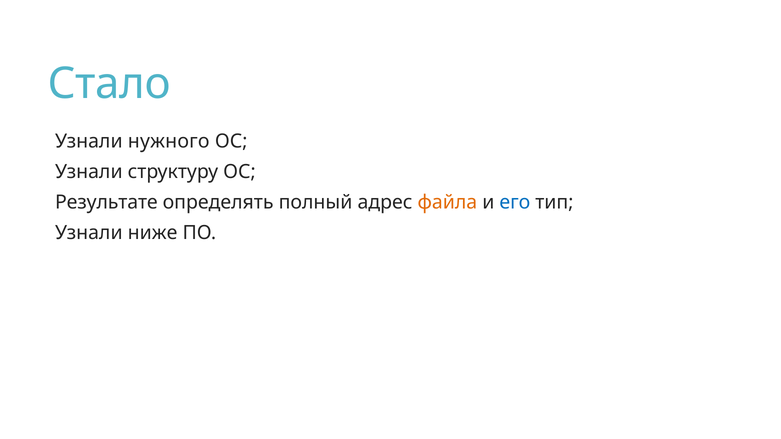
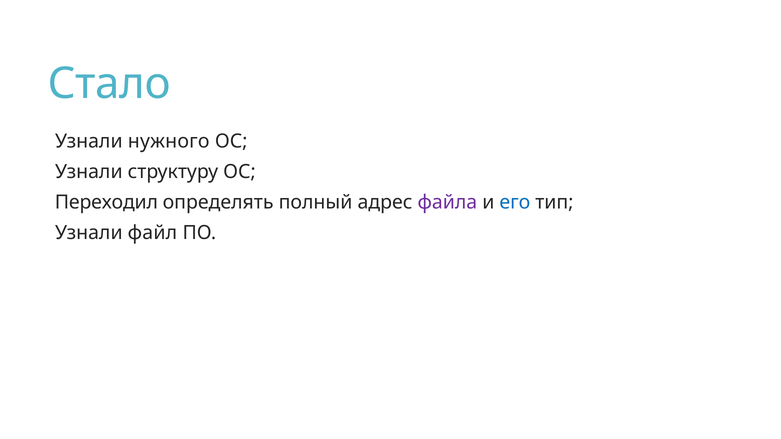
Результате: Результате -> Переходил (106, 202)
файла colour: orange -> purple (447, 202)
ниже: ниже -> файл (152, 233)
